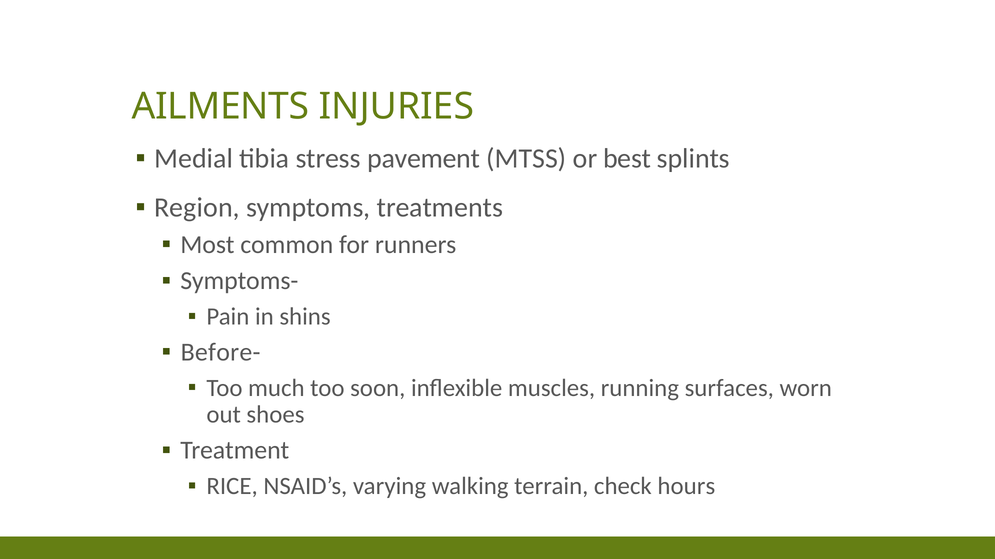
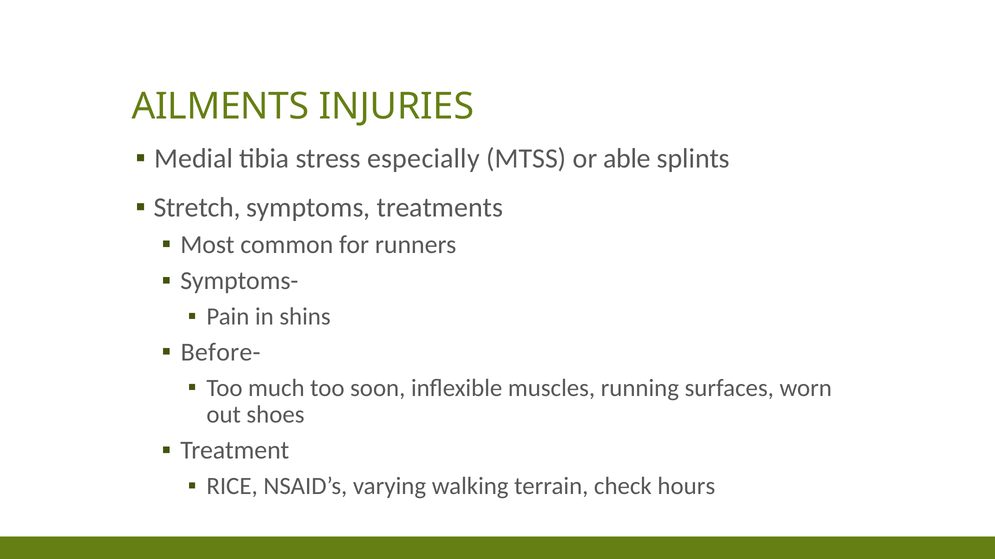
pavement: pavement -> especially (423, 159)
best: best -> able (627, 159)
Region: Region -> Stretch (197, 208)
